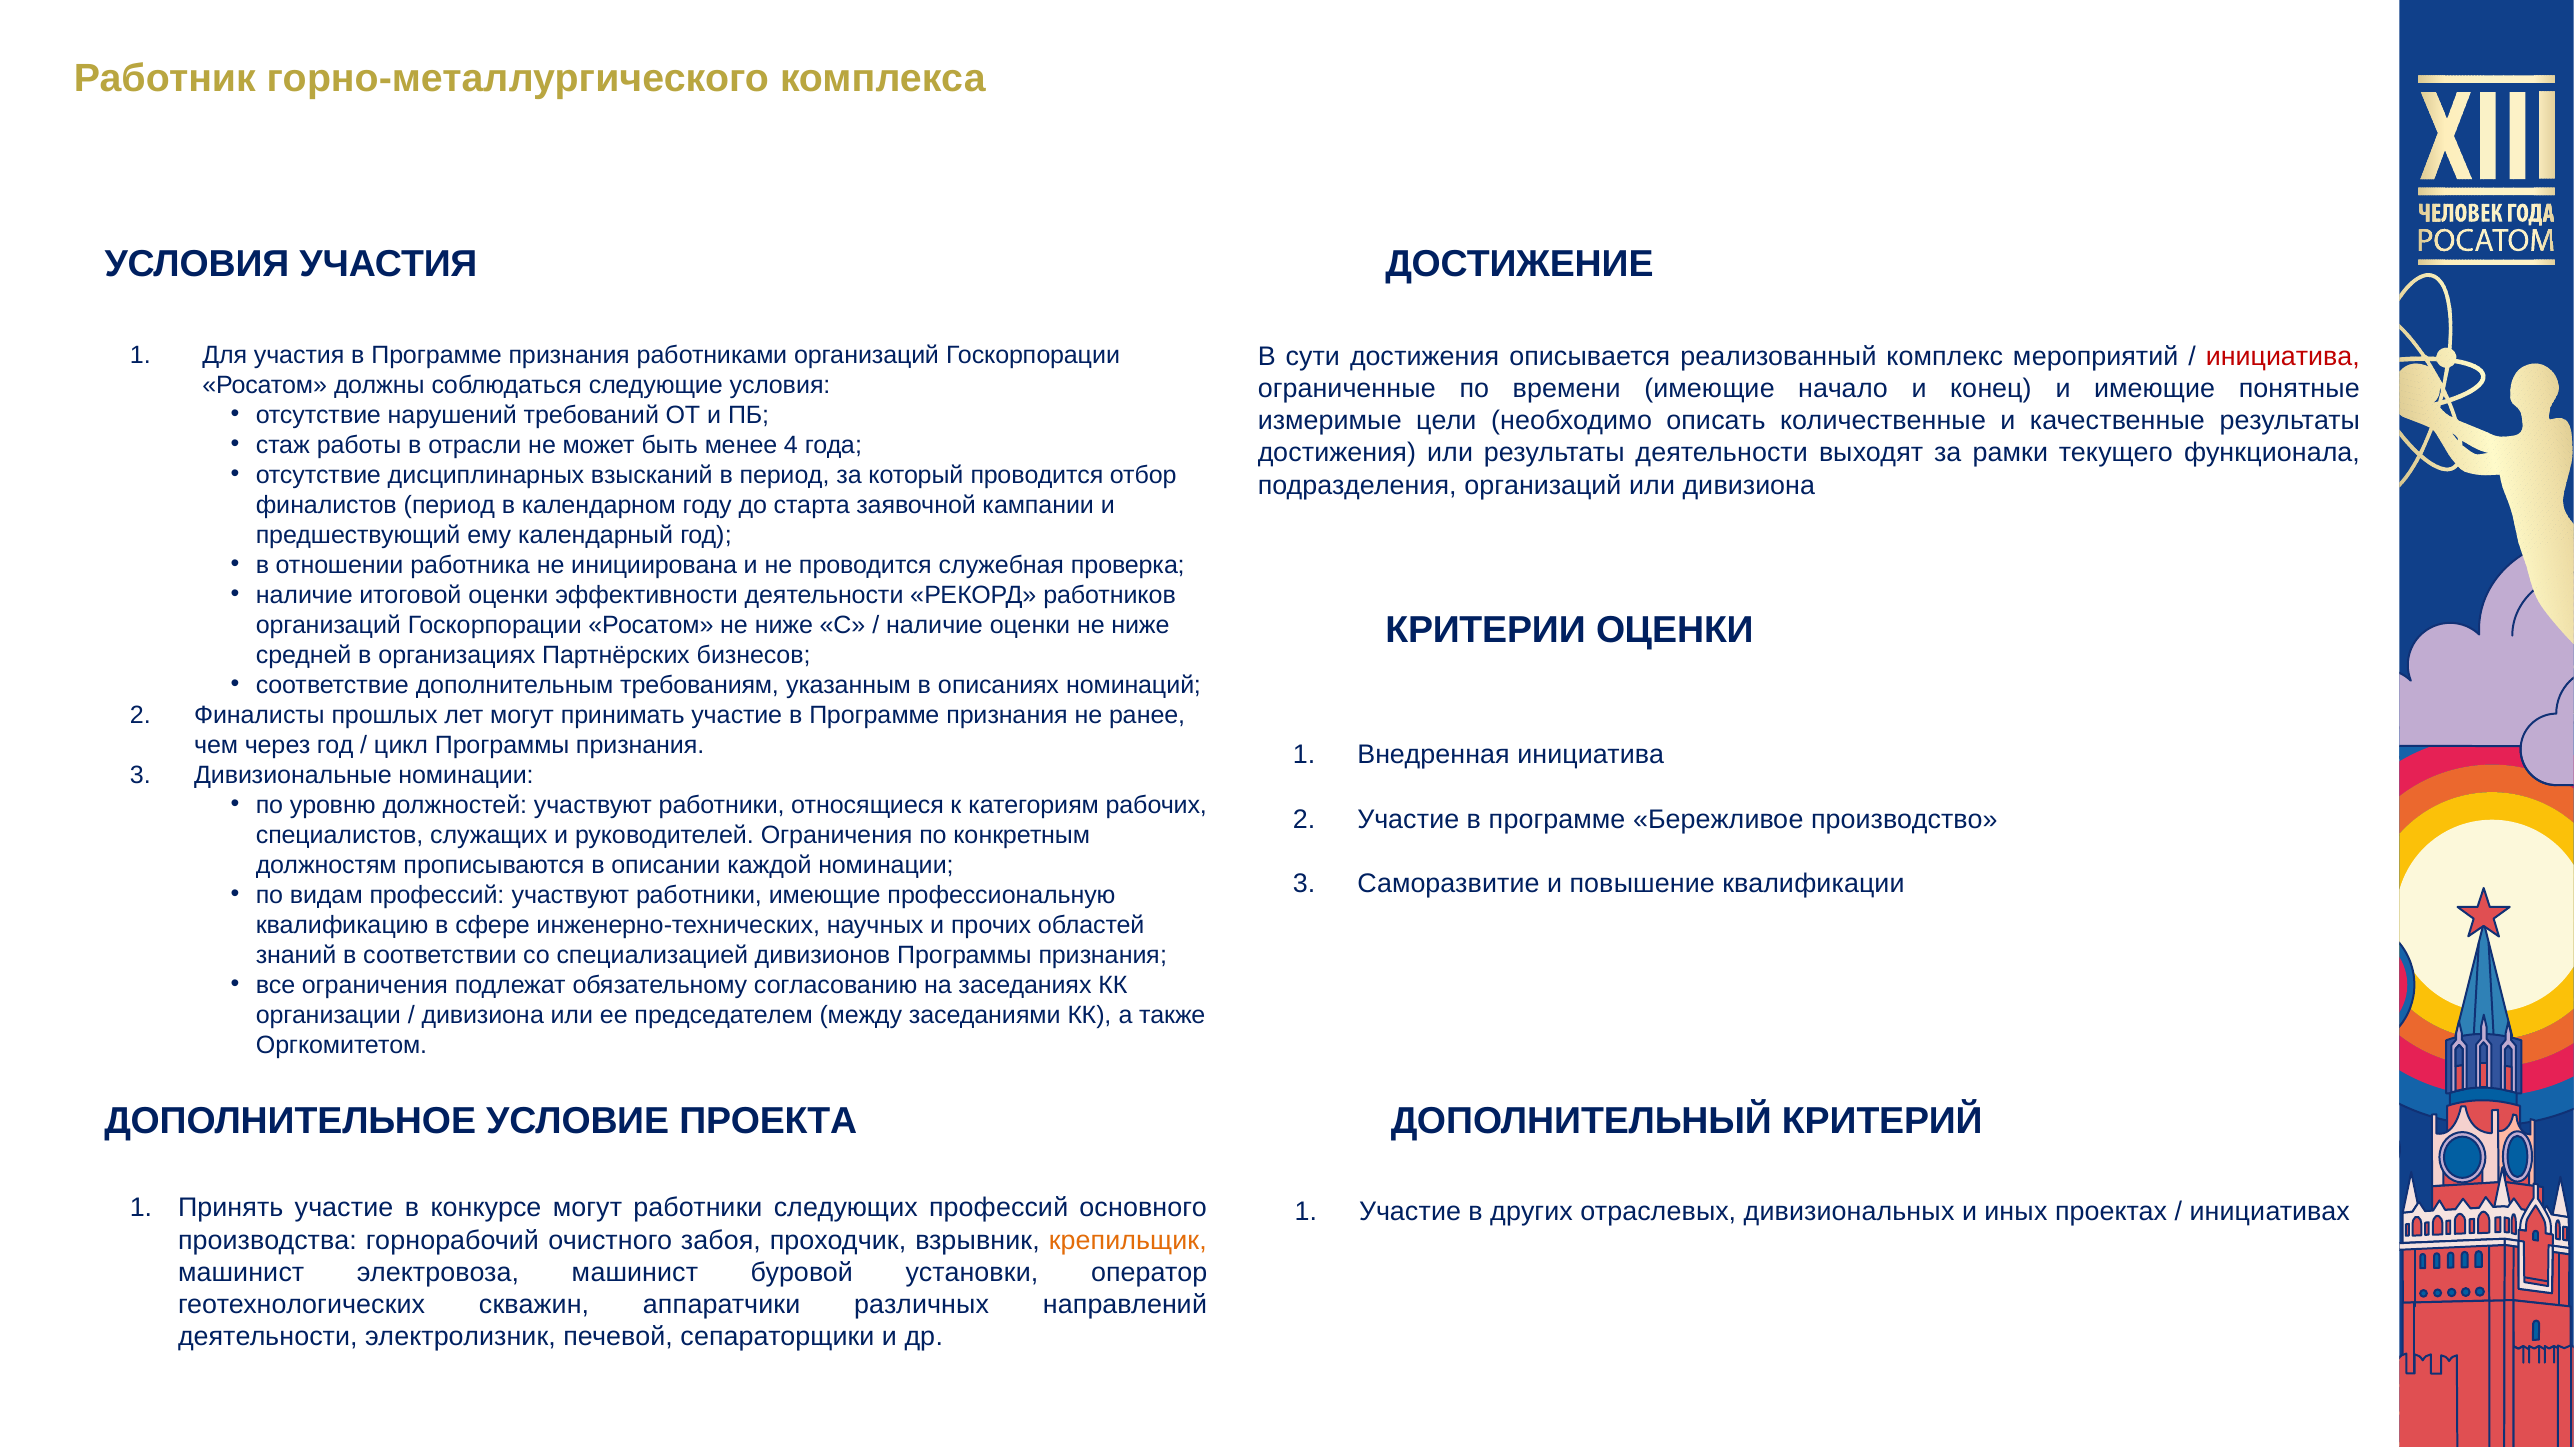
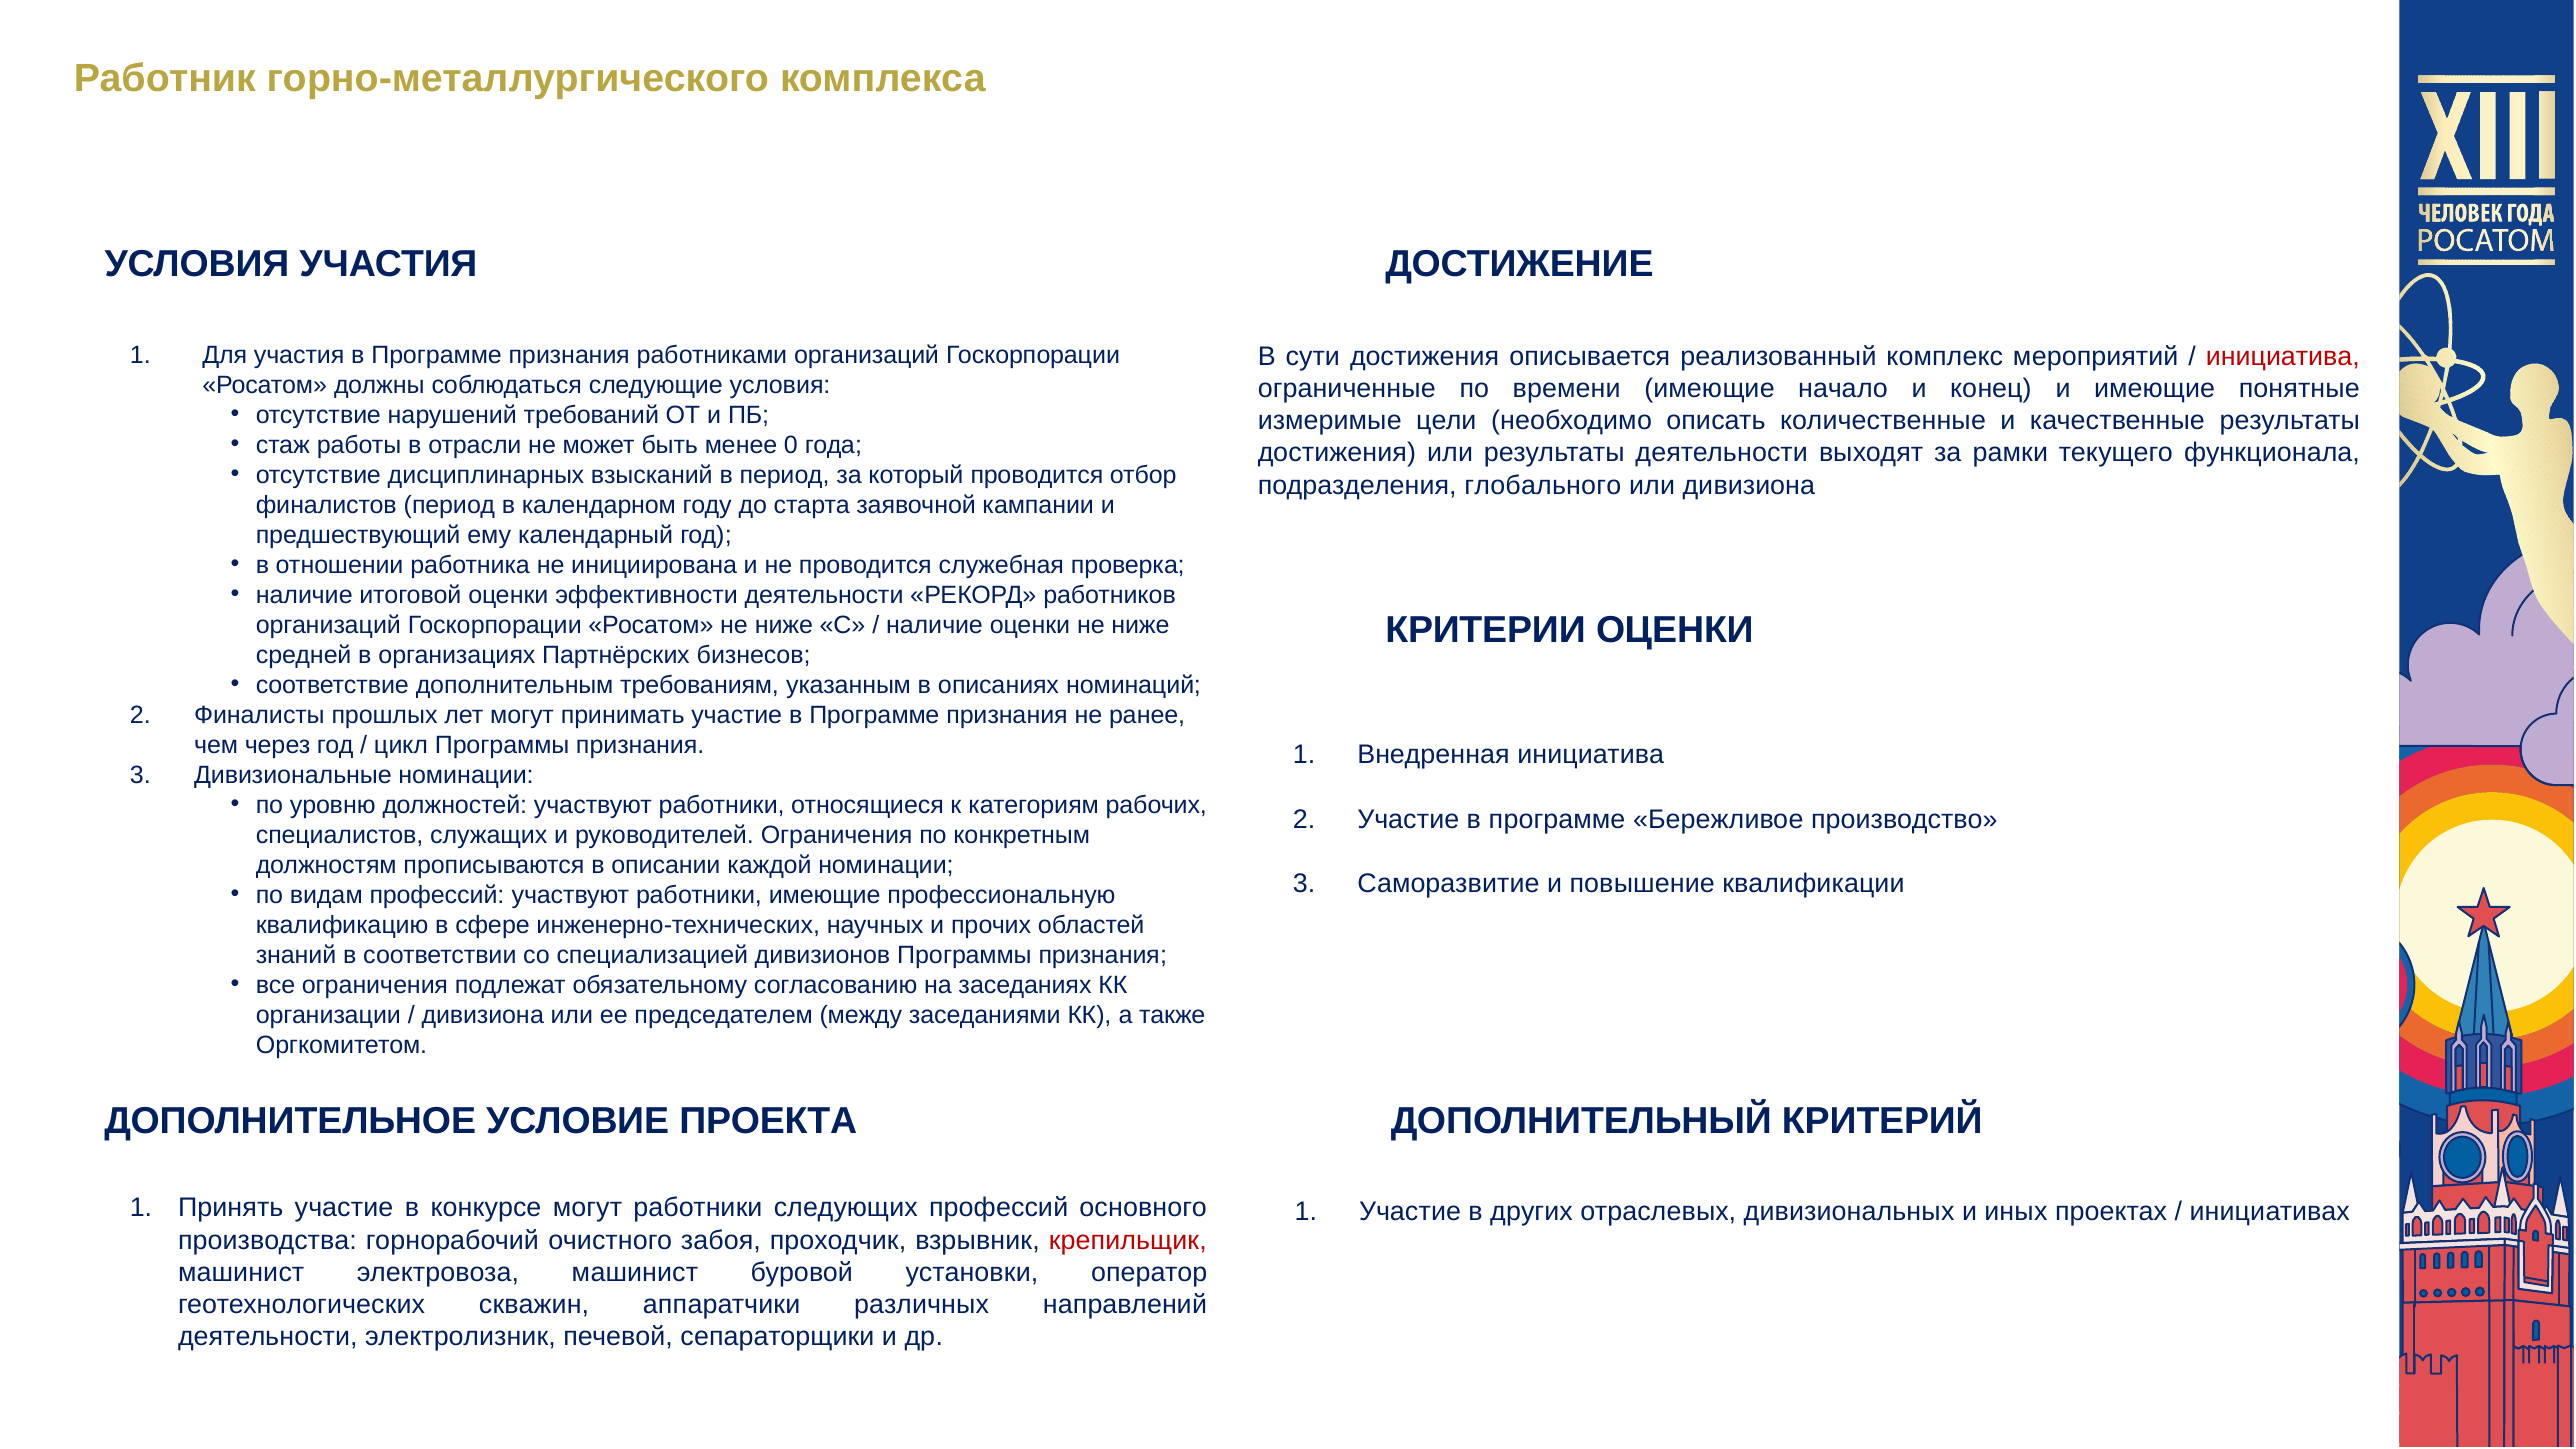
4: 4 -> 0 (791, 445)
подразделения организаций: организаций -> глобального (1543, 485)
крепильщик colour: orange -> red (1128, 1240)
